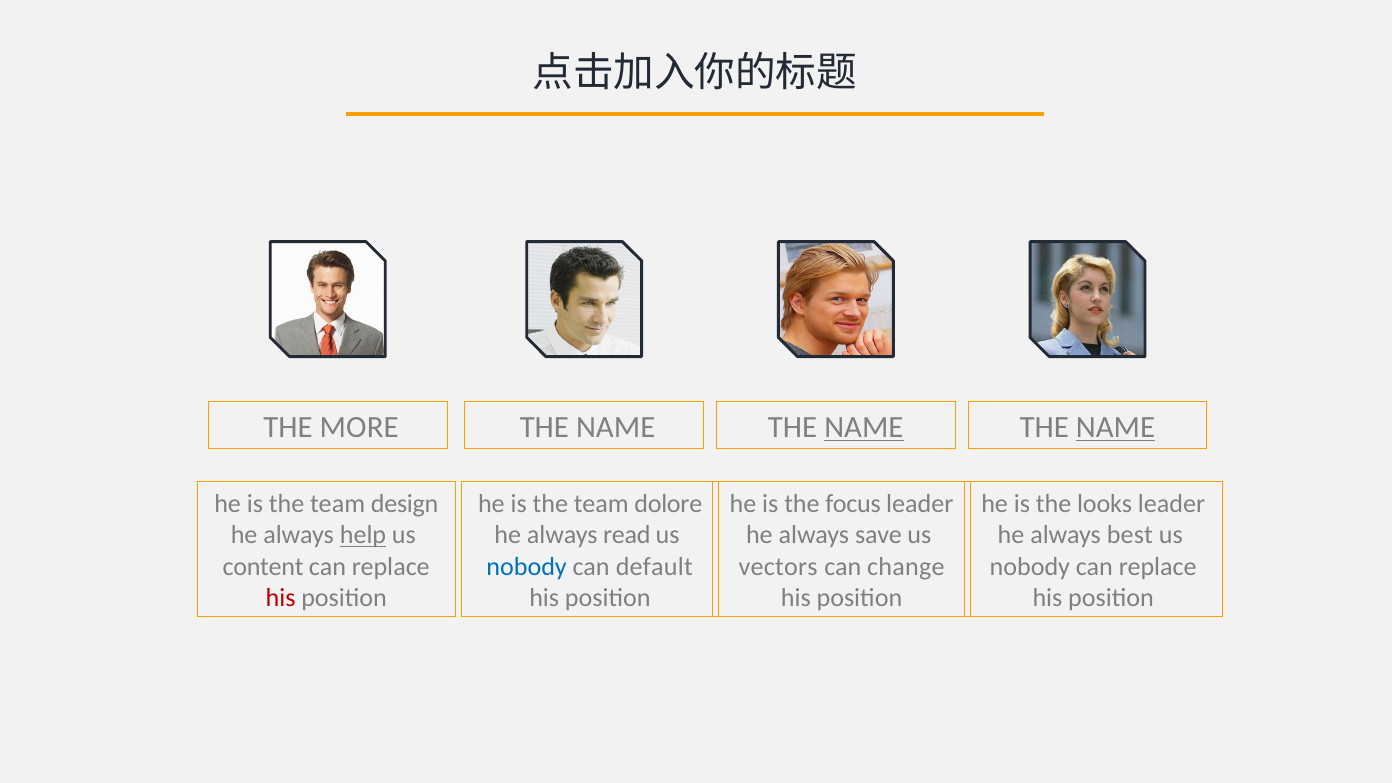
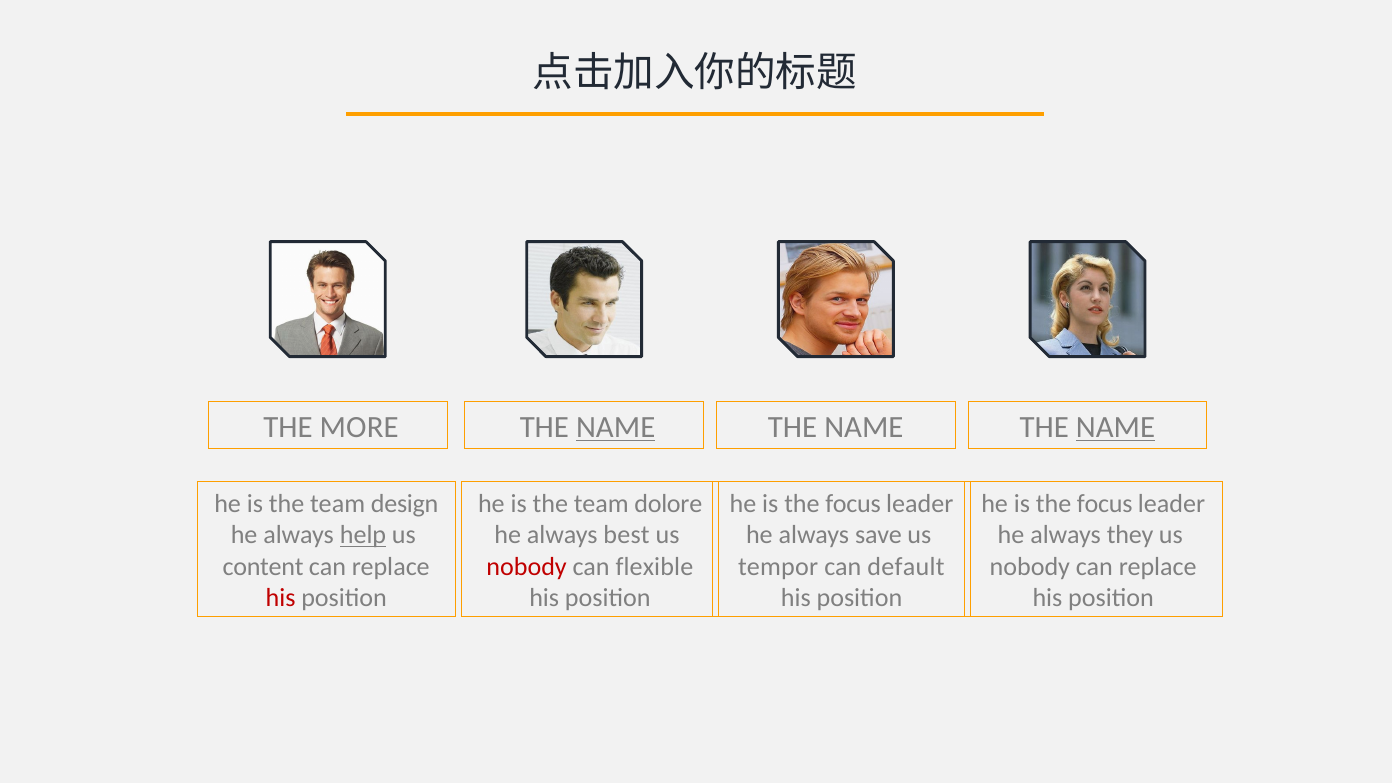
NAME underline: none -> present (616, 427)
NAME underline: present -> none (864, 427)
looks: looks -> focus (1105, 504)
read: read -> best (627, 536)
best: best -> they (1130, 536)
nobody colour: blue -> red (527, 567)
default: default -> flexible (654, 567)
vectors: vectors -> tempor (778, 567)
change: change -> default (906, 567)
